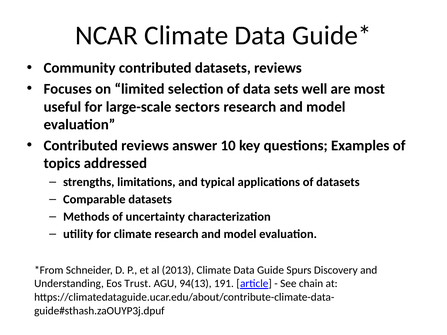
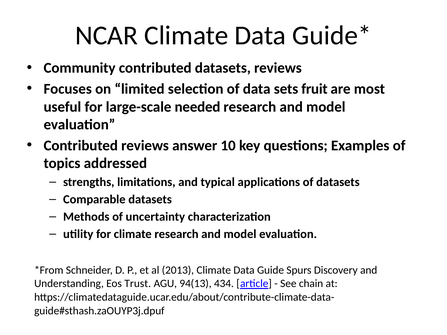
well: well -> fruit (314, 89)
sectors: sectors -> needed (198, 107)
191: 191 -> 434 (224, 284)
